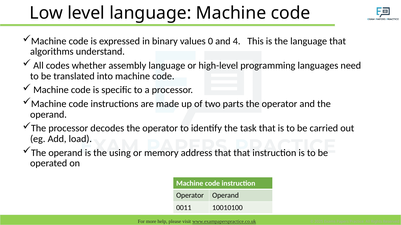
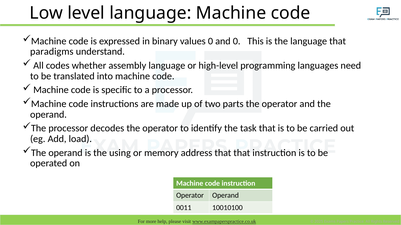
and 4: 4 -> 0 (237, 41)
algorithms: algorithms -> paradigms (52, 52)
